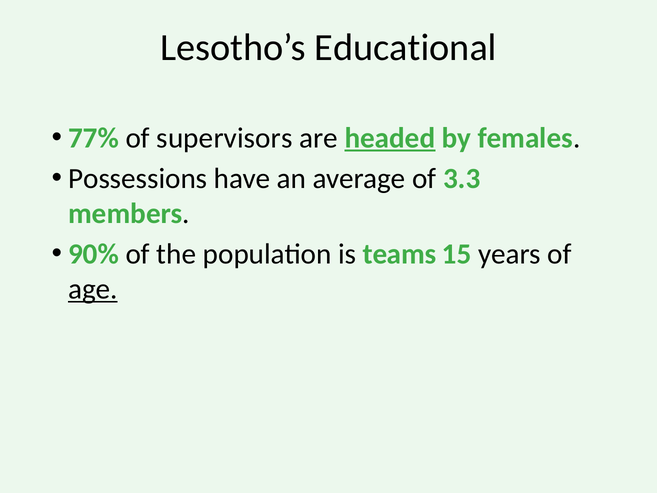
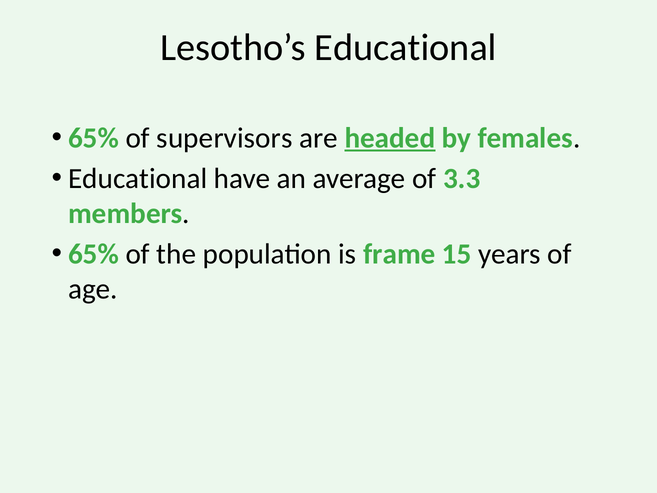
77%: 77% -> 65% (94, 138)
Possessions: Possessions -> Educational (138, 178)
90%: 90% -> 65% (94, 254)
teams: teams -> frame (399, 254)
age underline: present -> none (93, 289)
